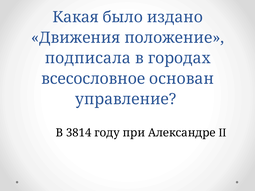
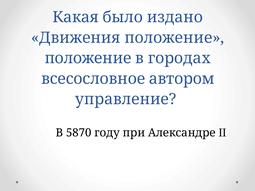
подписала: подписала -> положение (88, 58)
основан: основан -> автором (182, 79)
3814: 3814 -> 5870 (79, 133)
